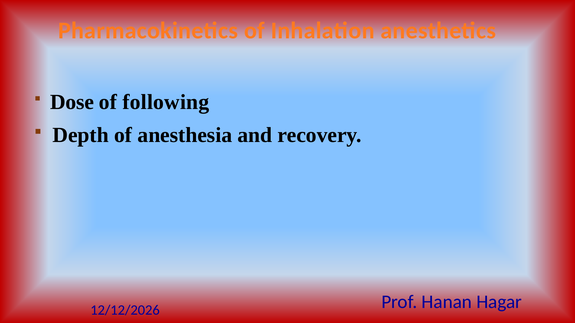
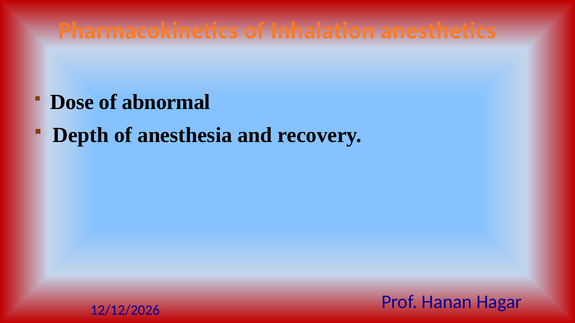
following: following -> abnormal (166, 102)
